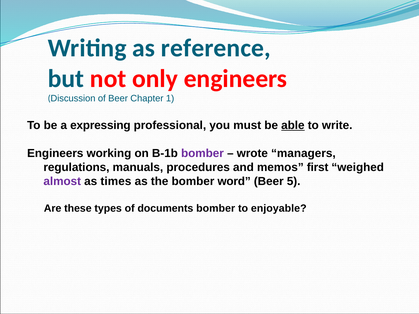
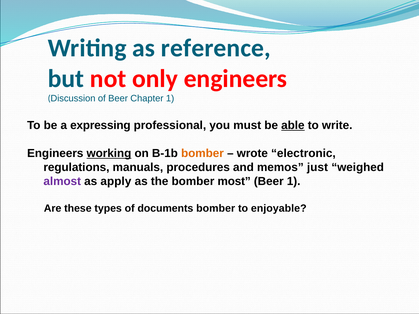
working underline: none -> present (109, 153)
bomber colour: purple -> orange (202, 153)
managers: managers -> electronic (303, 153)
first: first -> just (318, 167)
times: times -> apply (116, 181)
word: word -> most (234, 181)
Beer 5: 5 -> 1 (294, 181)
